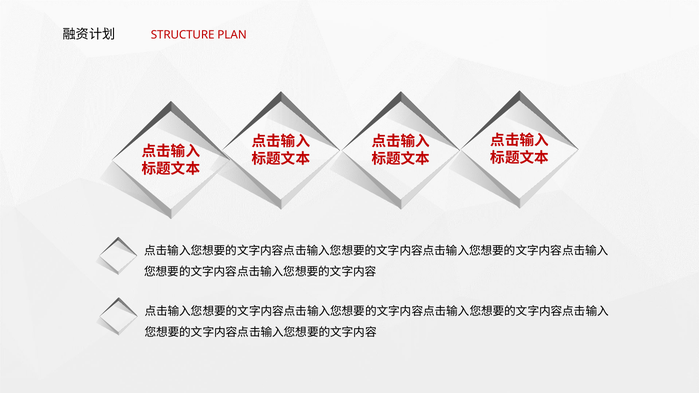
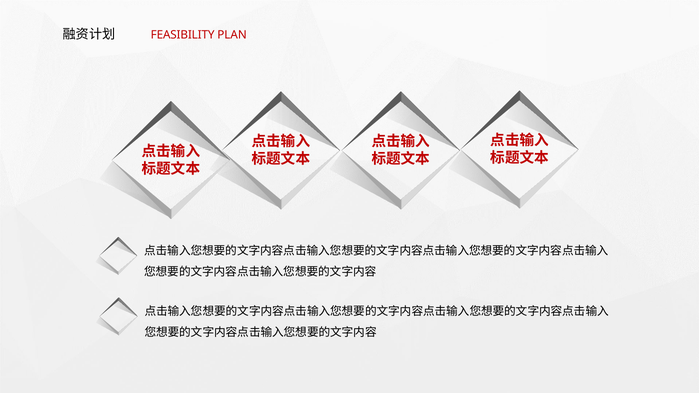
STRUCTURE: STRUCTURE -> FEASIBILITY (183, 35)
